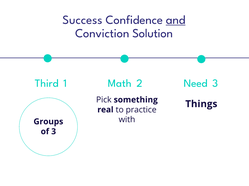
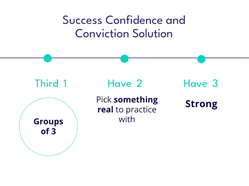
and underline: present -> none (176, 20)
1 Math: Math -> Have (120, 83)
2 Need: Need -> Have (195, 83)
Things: Things -> Strong (201, 104)
